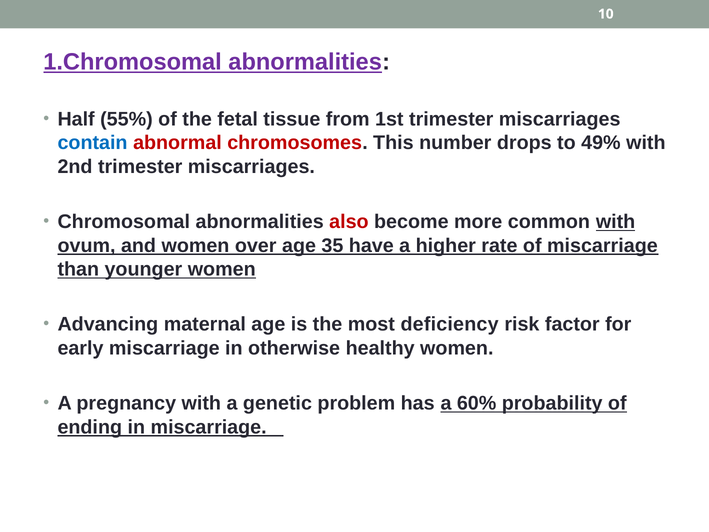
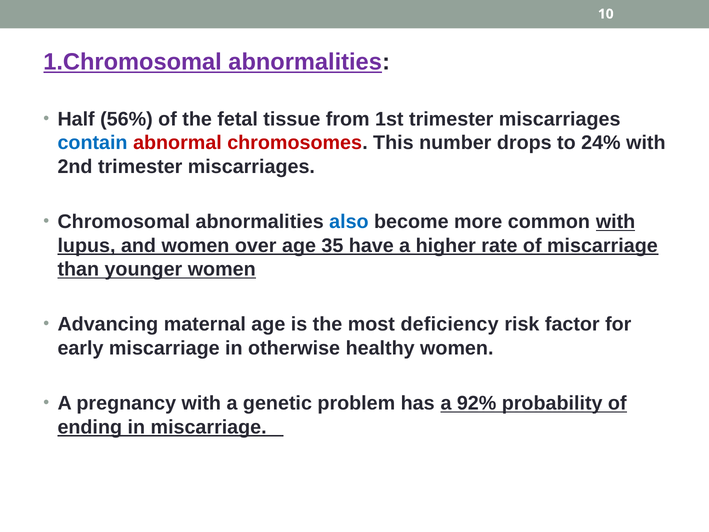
55%: 55% -> 56% (126, 119)
49%: 49% -> 24% (601, 143)
also colour: red -> blue (349, 222)
ovum: ovum -> lupus (87, 245)
60%: 60% -> 92% (477, 403)
